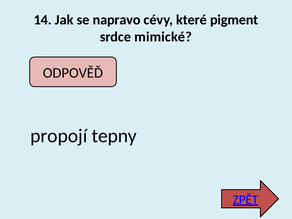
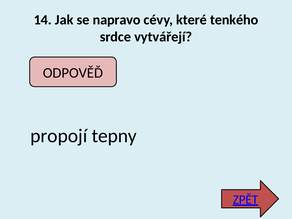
pigment: pigment -> tenkého (234, 20)
mimické: mimické -> vytvářejí (163, 37)
